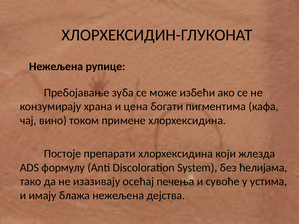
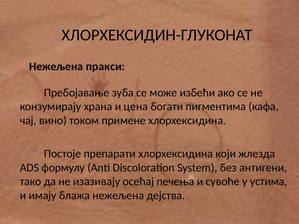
рупице: рупице -> пракси (105, 67)
ћелијама: ћелијама -> антигени (263, 168)
